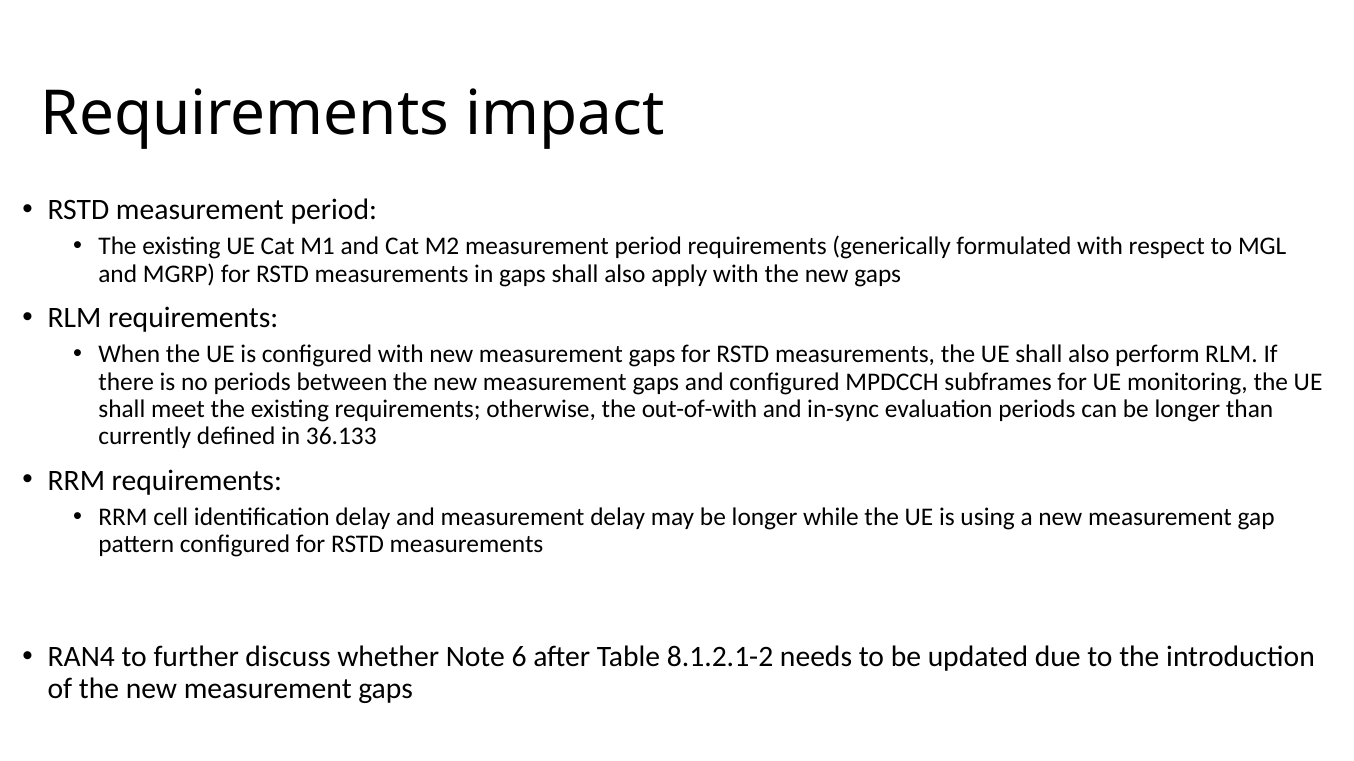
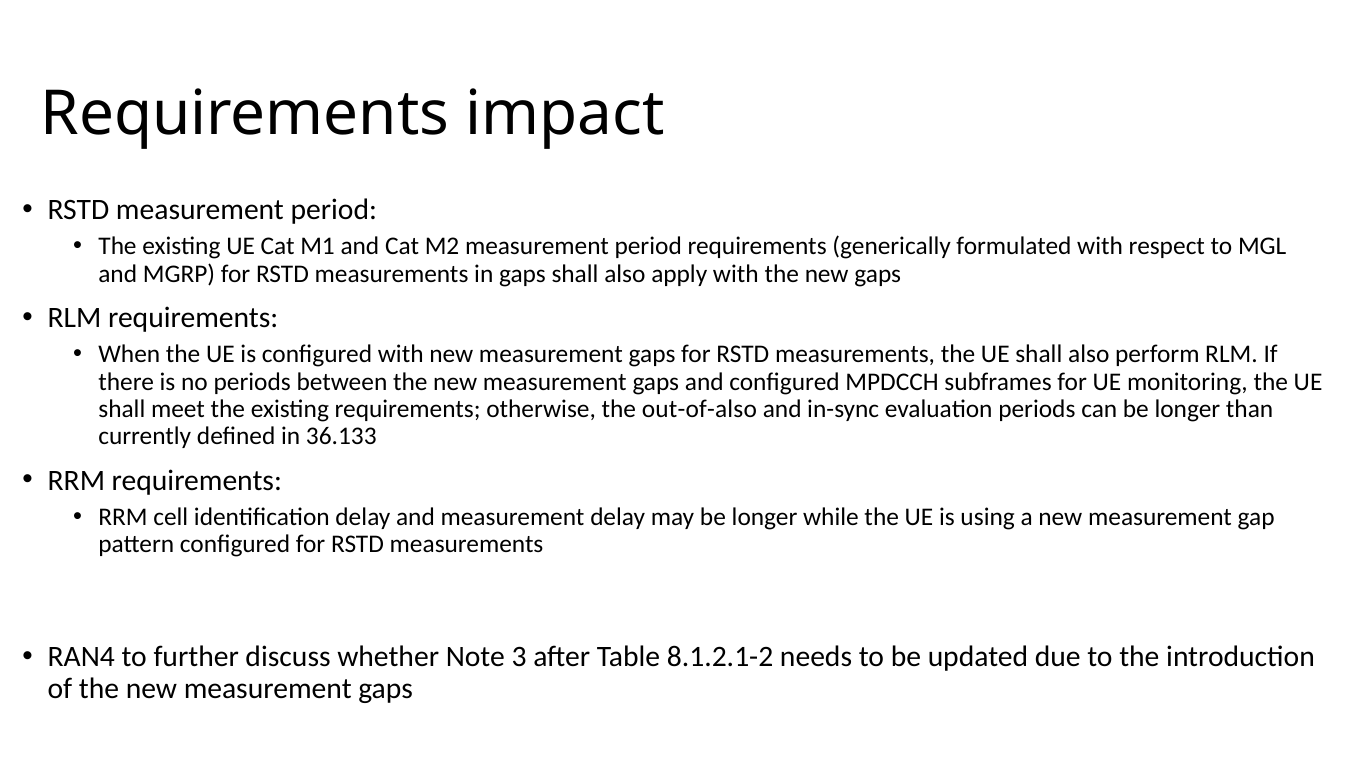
out-of-with: out-of-with -> out-of-also (699, 410)
6: 6 -> 3 (519, 658)
